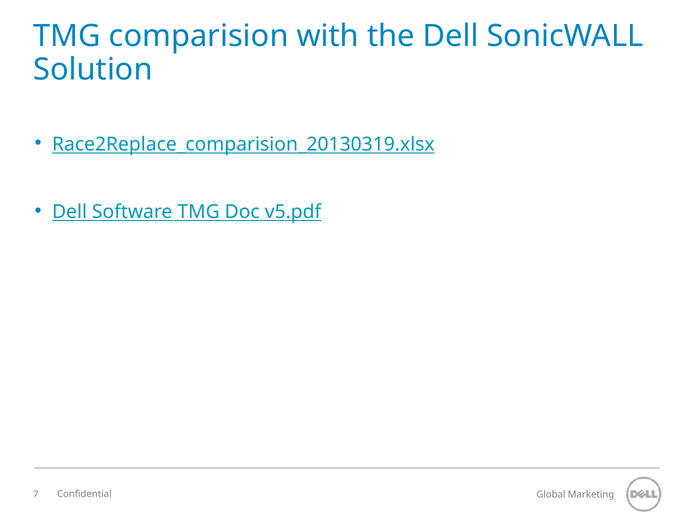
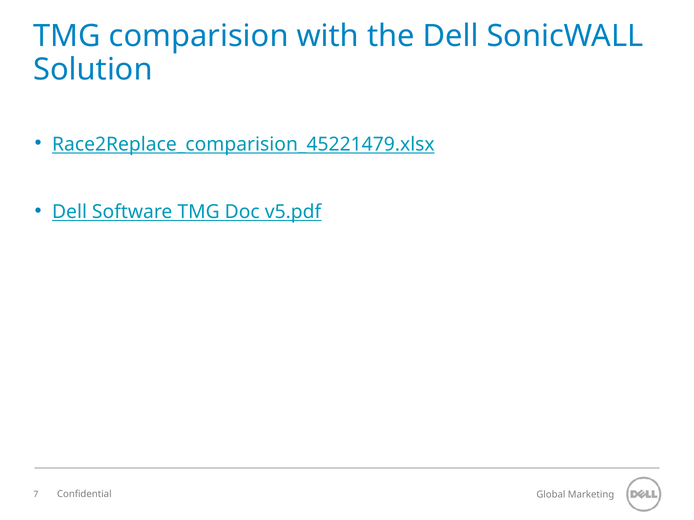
Race2Replace_comparision_20130319.xlsx: Race2Replace_comparision_20130319.xlsx -> Race2Replace_comparision_45221479.xlsx (243, 144)
